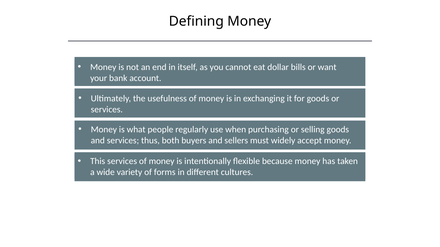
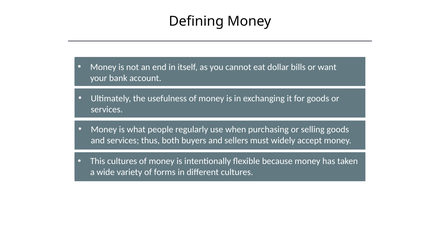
This services: services -> cultures (122, 162)
